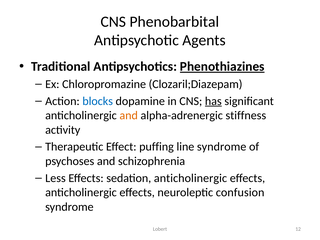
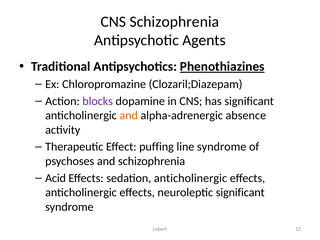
CNS Phenobarbital: Phenobarbital -> Schizophrenia (174, 22)
blocks colour: blue -> purple (98, 101)
has underline: present -> none (213, 101)
stiffness: stiffness -> absence (246, 115)
Less: Less -> Acid (56, 178)
neuroleptic confusion: confusion -> significant (240, 193)
